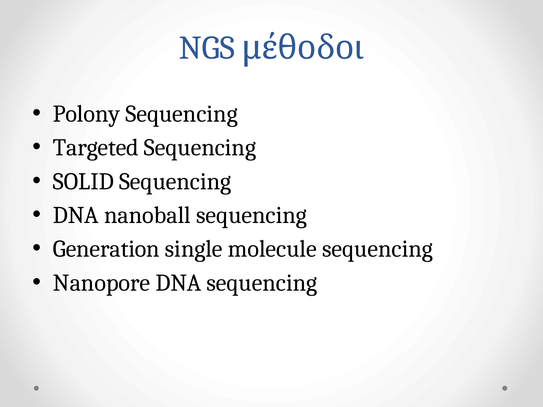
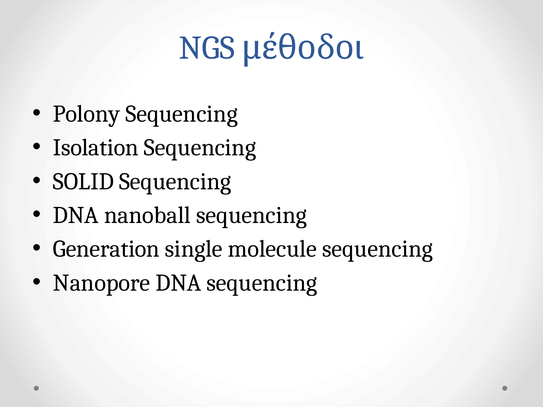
Targeted: Targeted -> Isolation (96, 148)
